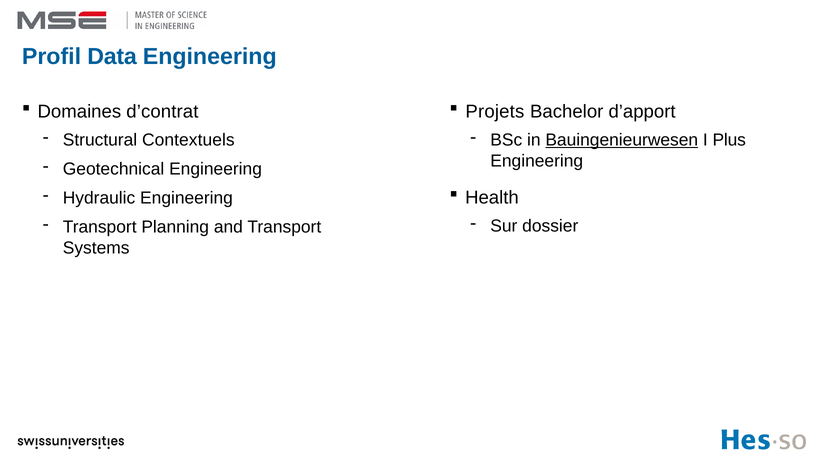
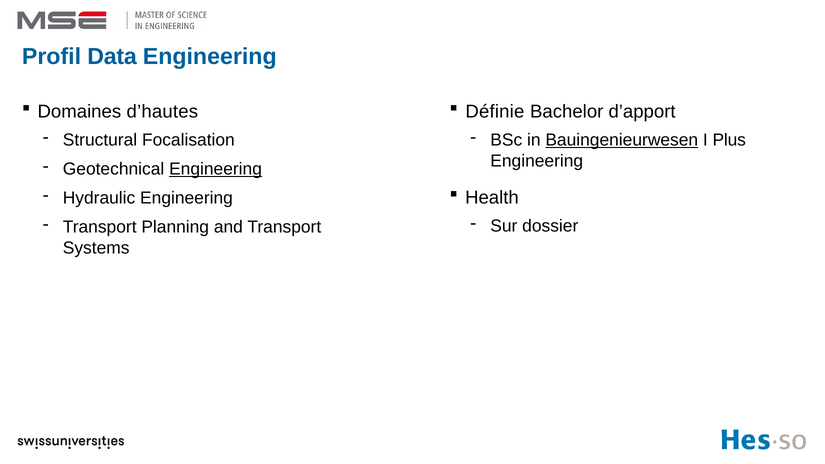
d’contrat: d’contrat -> d’hautes (162, 112)
Projets: Projets -> Définie (495, 112)
Contextuels: Contextuels -> Focalisation (188, 140)
Engineering underline: none -> present (216, 169)
